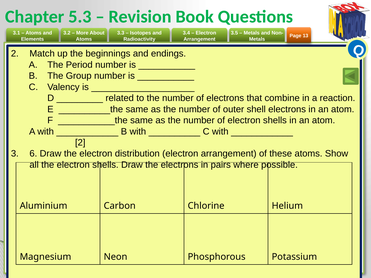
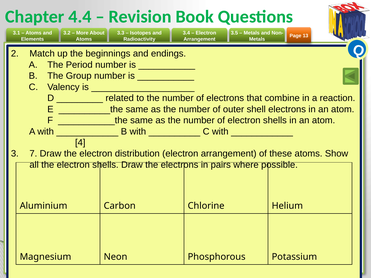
5.3: 5.3 -> 4.4 (80, 17)
2: 2 -> 4 (80, 143)
6: 6 -> 7 (33, 154)
